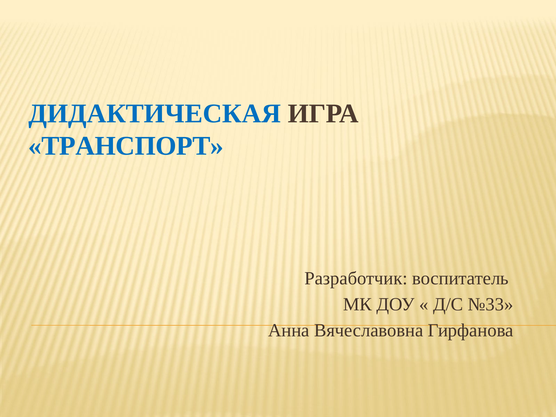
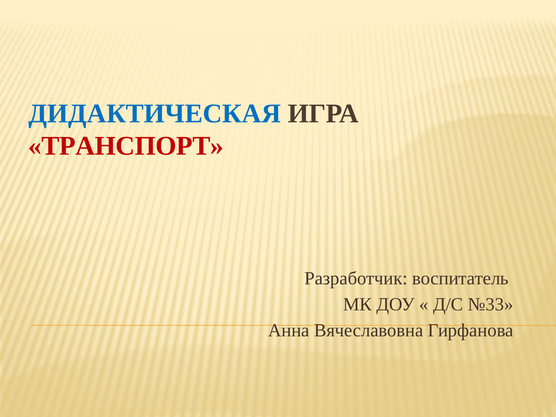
ТРАНСПОРТ colour: blue -> red (126, 146)
